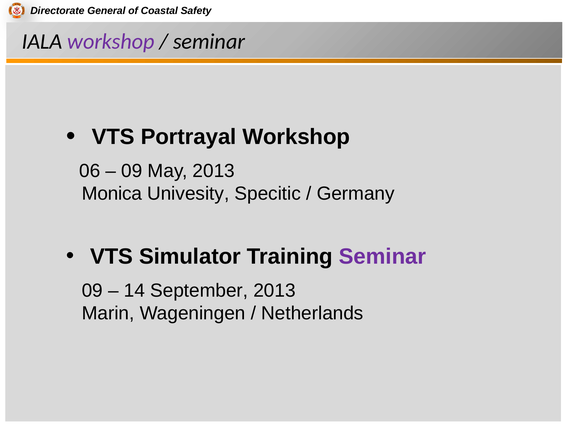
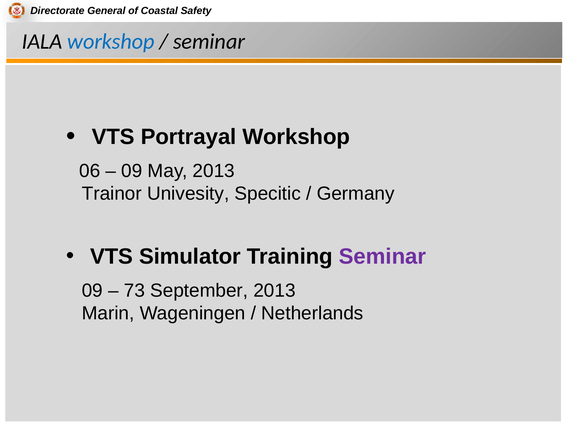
workshop colour: purple -> blue (111, 42)
Monica: Monica -> Trainor (112, 194)
14: 14 -> 73 (134, 290)
